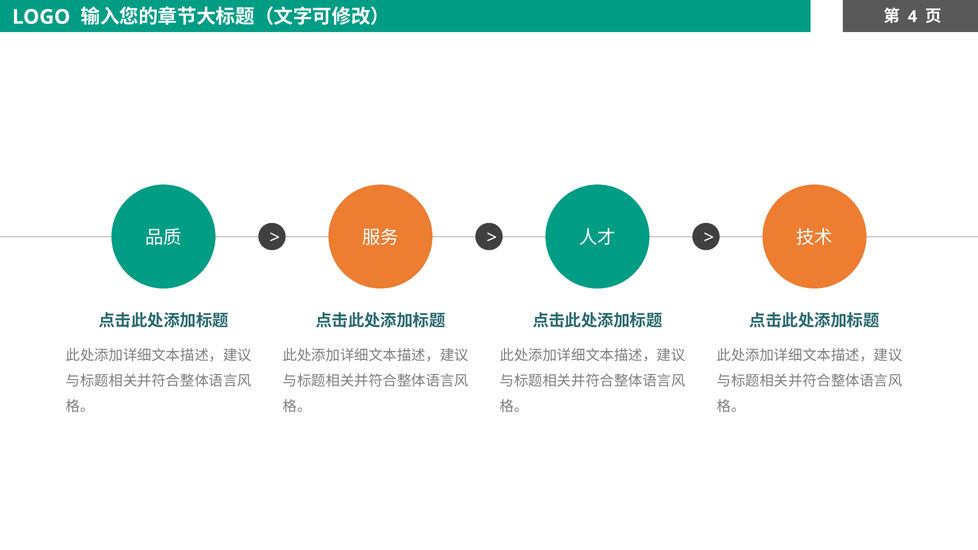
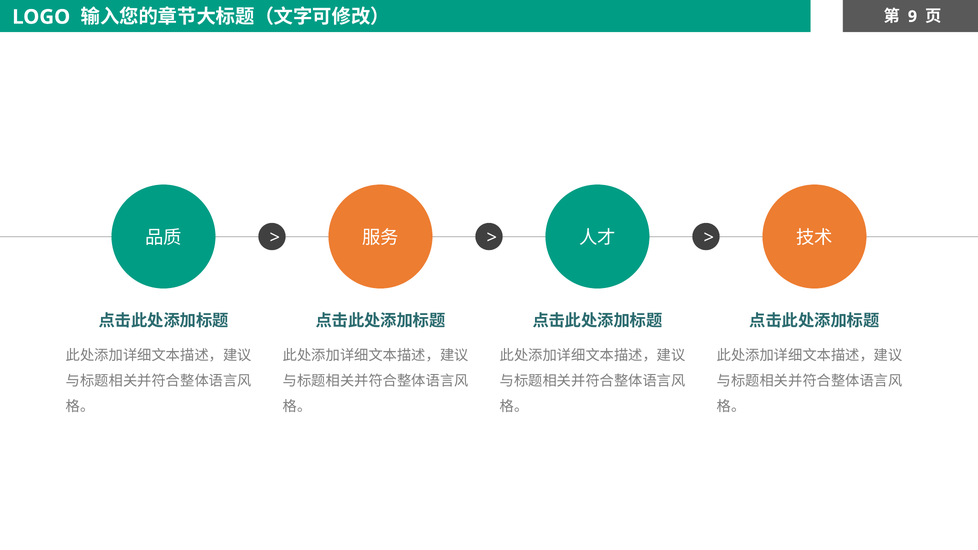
4: 4 -> 9 (912, 17)
